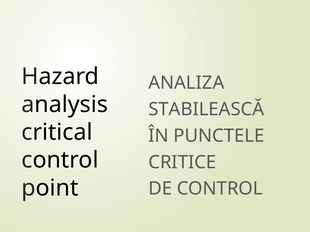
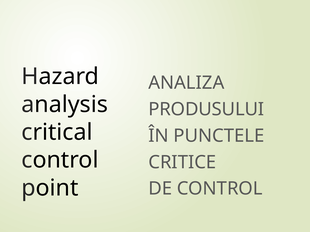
STABILEASCĂ: STABILEASCĂ -> PRODUSULUI (206, 109)
